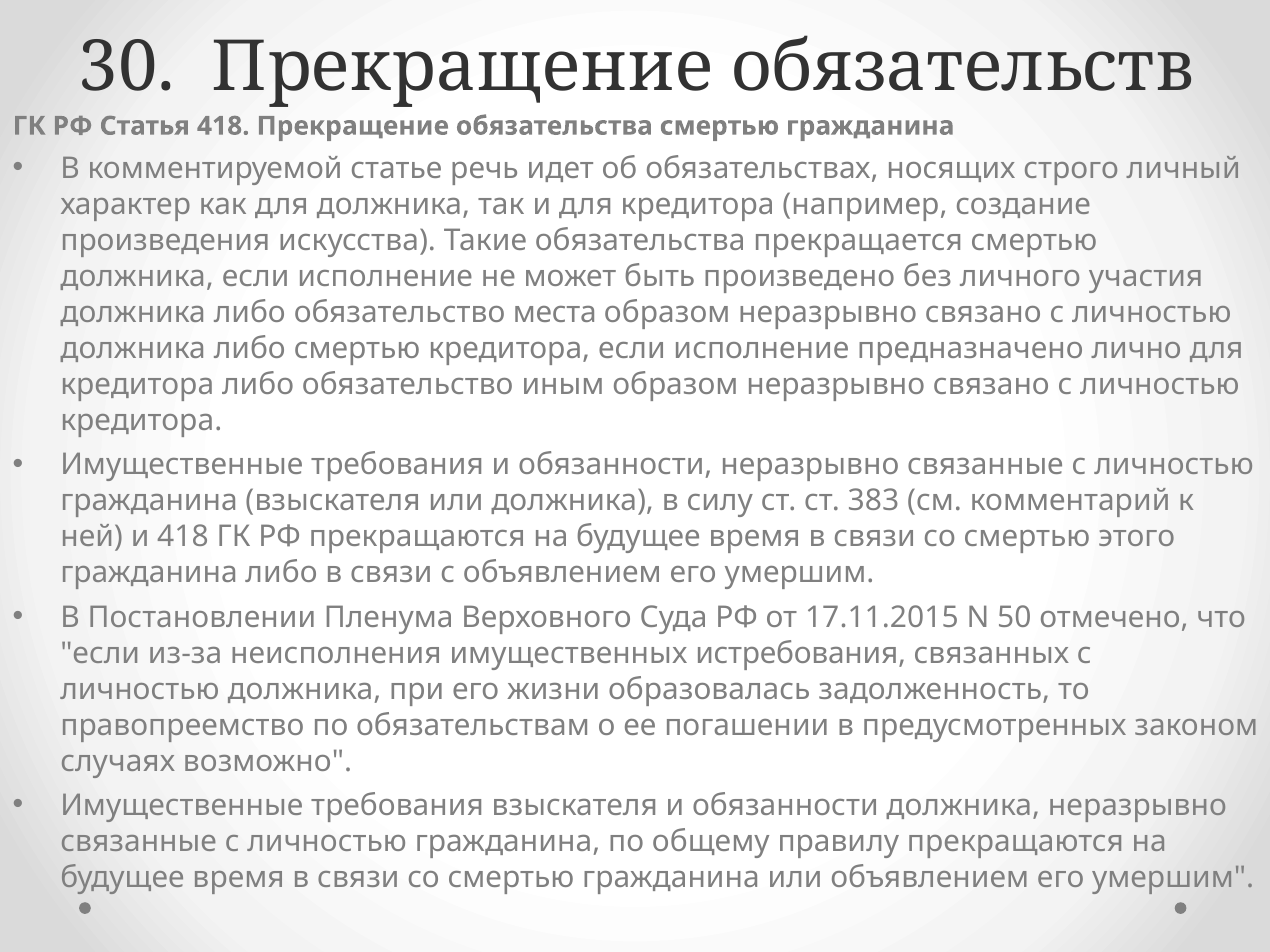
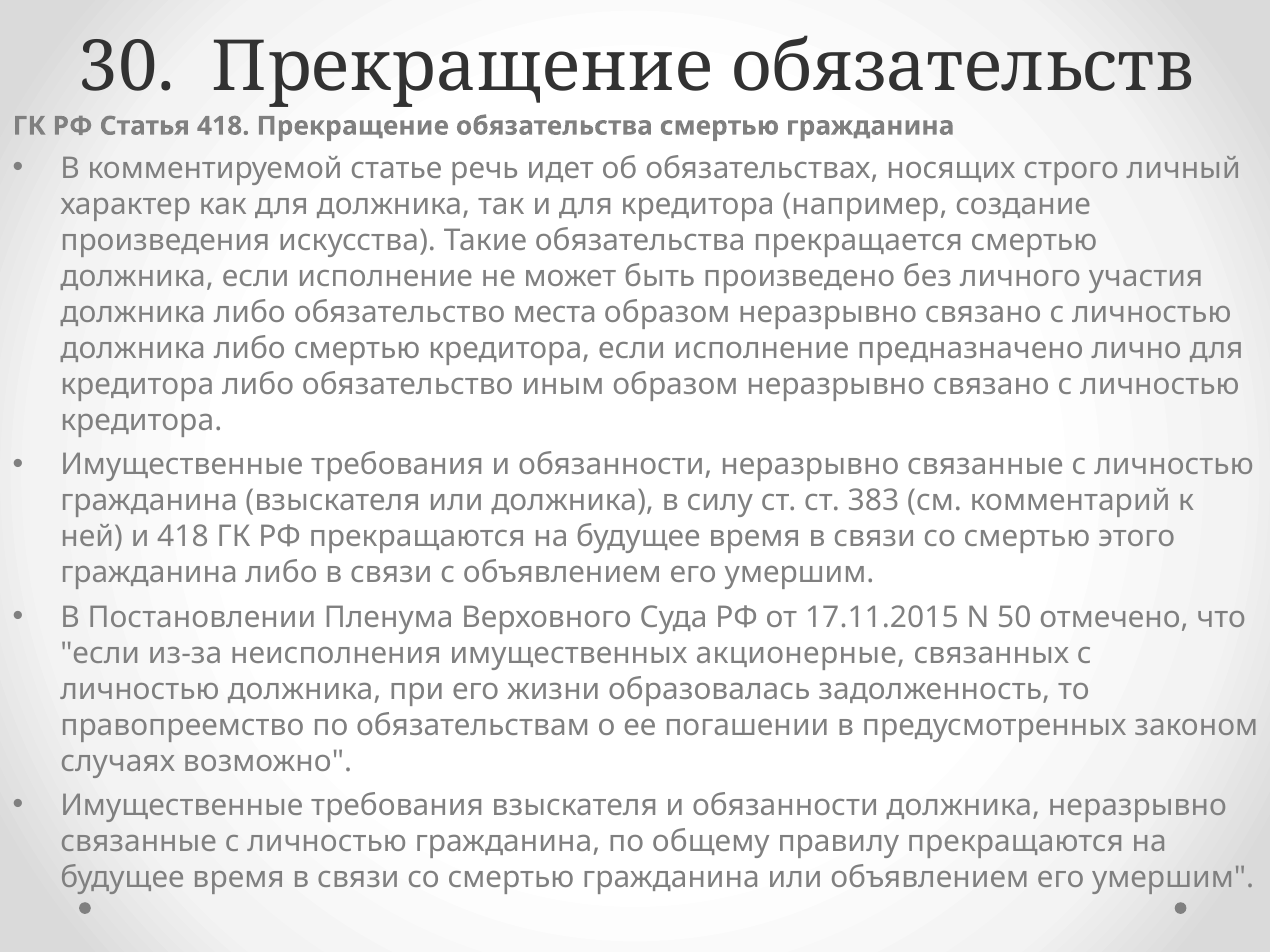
истребования: истребования -> акционерные (800, 654)
